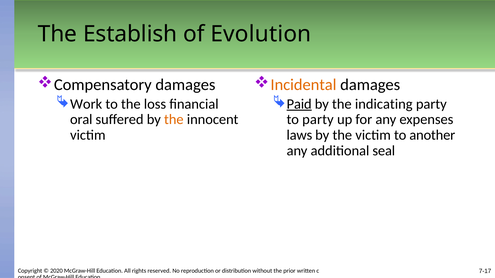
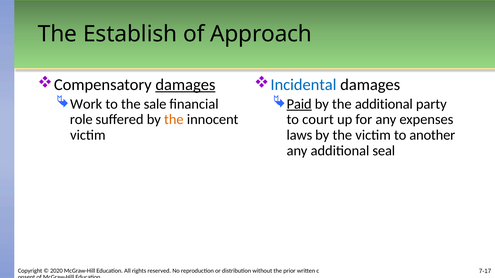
Evolution: Evolution -> Approach (261, 34)
damages underline: none -> present (185, 85)
Incidental colour: orange -> blue (303, 85)
loss: loss -> sale (155, 104)
the indicating: indicating -> additional (384, 104)
oral: oral -> role (81, 120)
to party: party -> court (318, 120)
